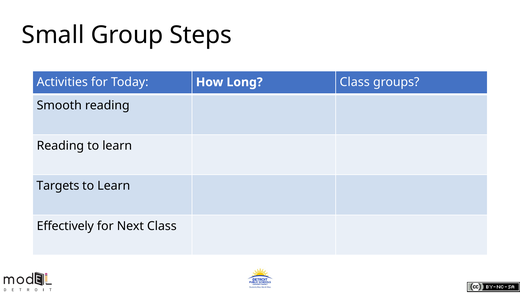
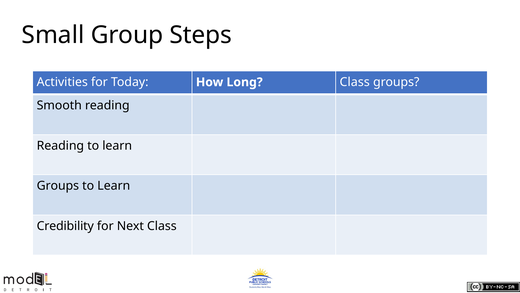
Targets: Targets -> Groups (58, 185)
Effectively: Effectively -> Credibility (65, 226)
